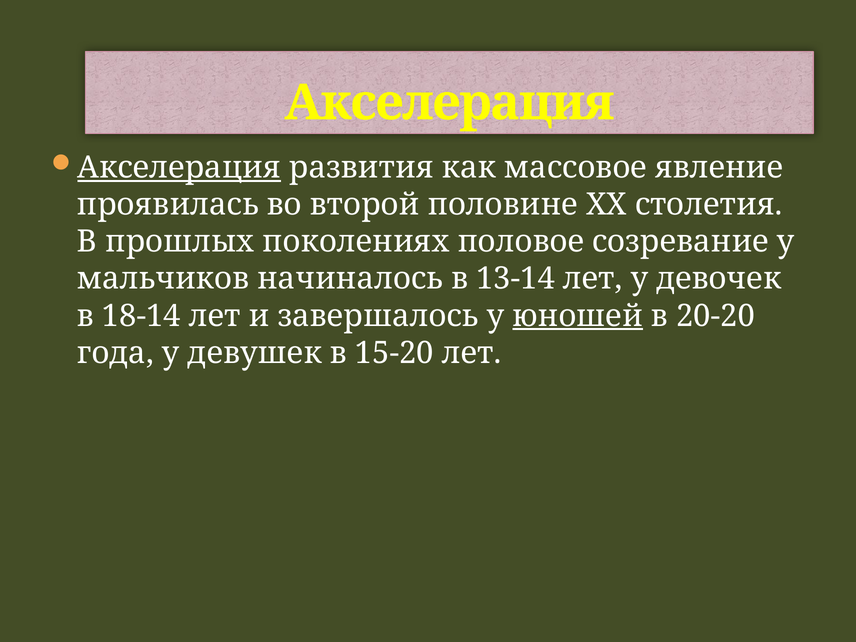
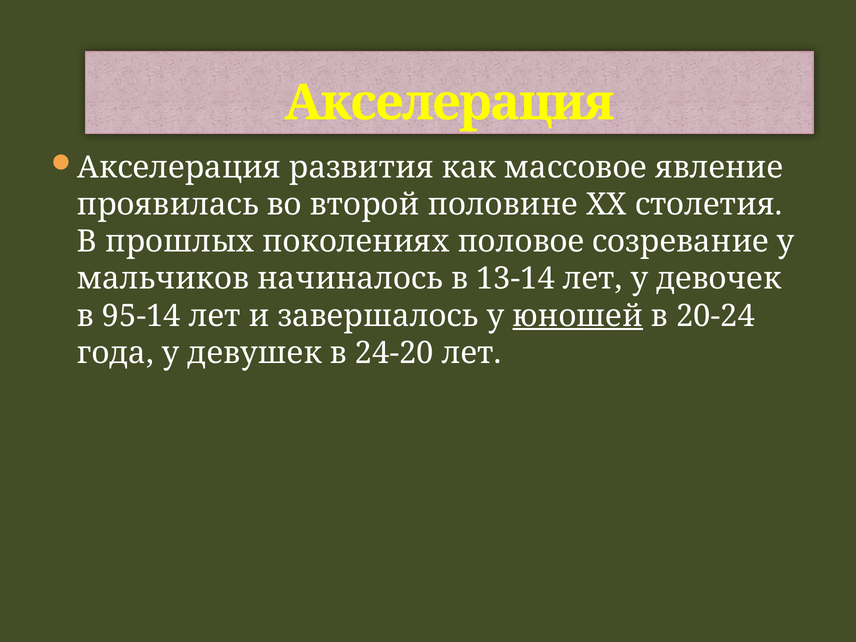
Акселерация underline: present -> none (179, 168)
18-14: 18-14 -> 95-14 (141, 316)
20-20: 20-20 -> 20-24 (715, 316)
15-20: 15-20 -> 24-20 (394, 353)
